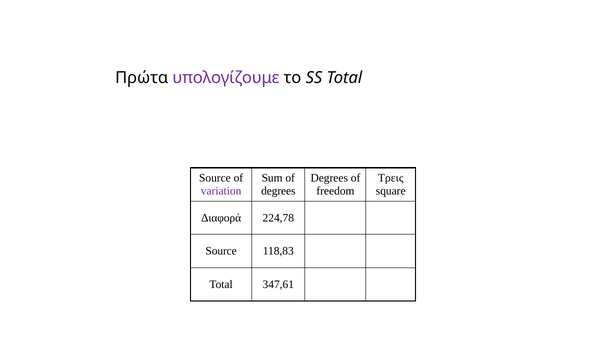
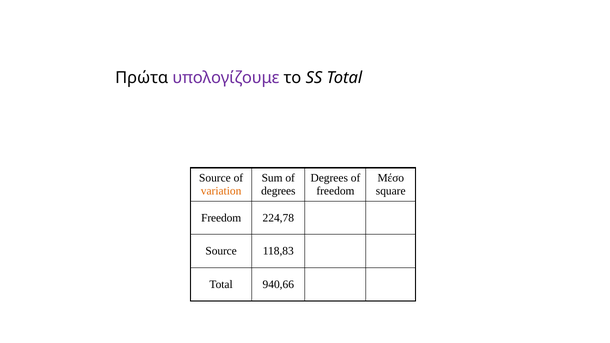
Τρεις: Τρεις -> Μέσο (391, 178)
variation colour: purple -> orange (221, 191)
Διαφορά: Διαφορά -> Freedom (221, 218)
347,61: 347,61 -> 940,66 (278, 285)
